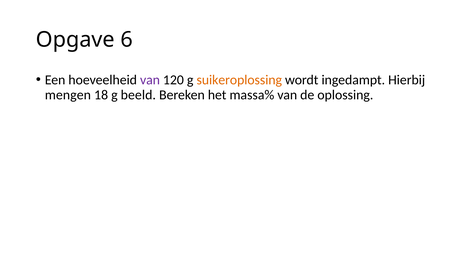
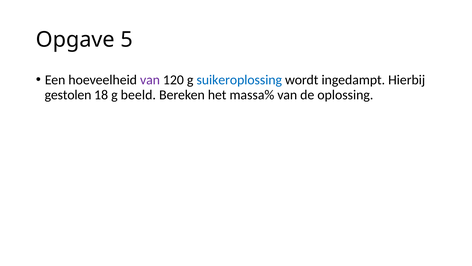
6: 6 -> 5 (127, 40)
suikeroplossing colour: orange -> blue (239, 80)
mengen: mengen -> gestolen (68, 95)
